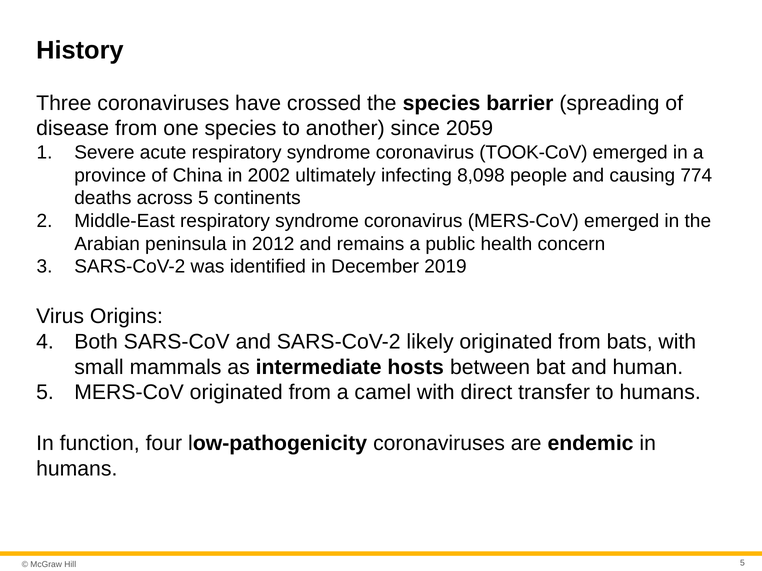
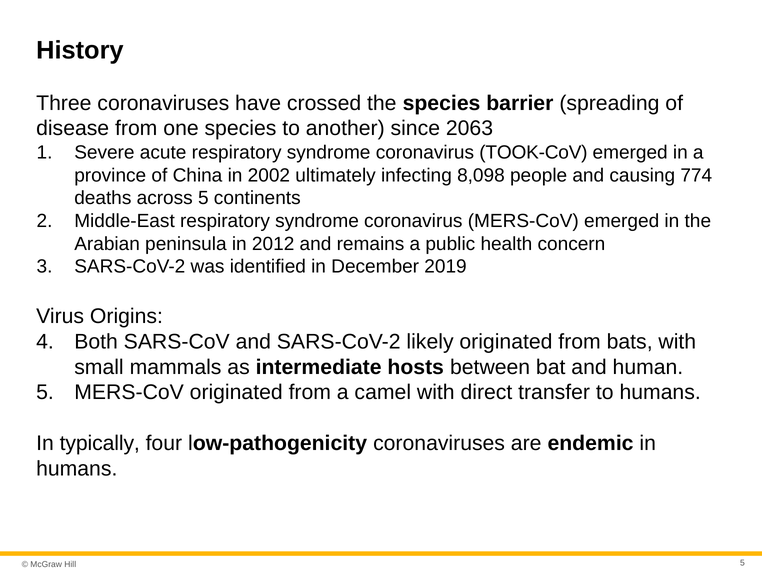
2059: 2059 -> 2063 (469, 129)
function: function -> typically (100, 444)
